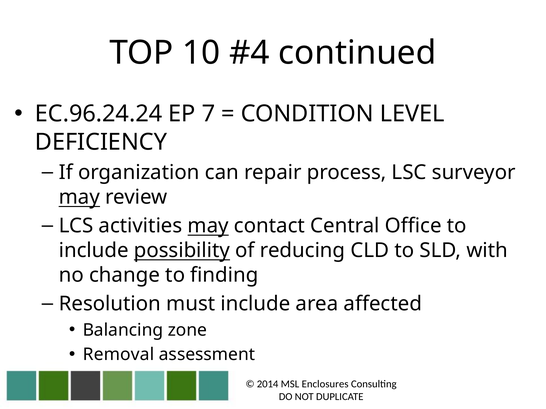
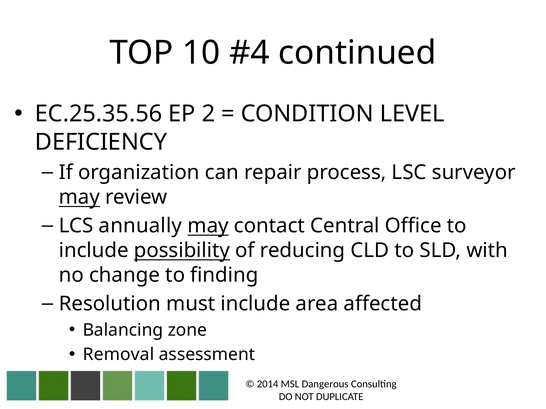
EC.96.24.24: EC.96.24.24 -> EC.25.35.56 (99, 114)
7: 7 -> 2 (208, 114)
activities: activities -> annually (140, 226)
Enclosures: Enclosures -> Dangerous (325, 385)
